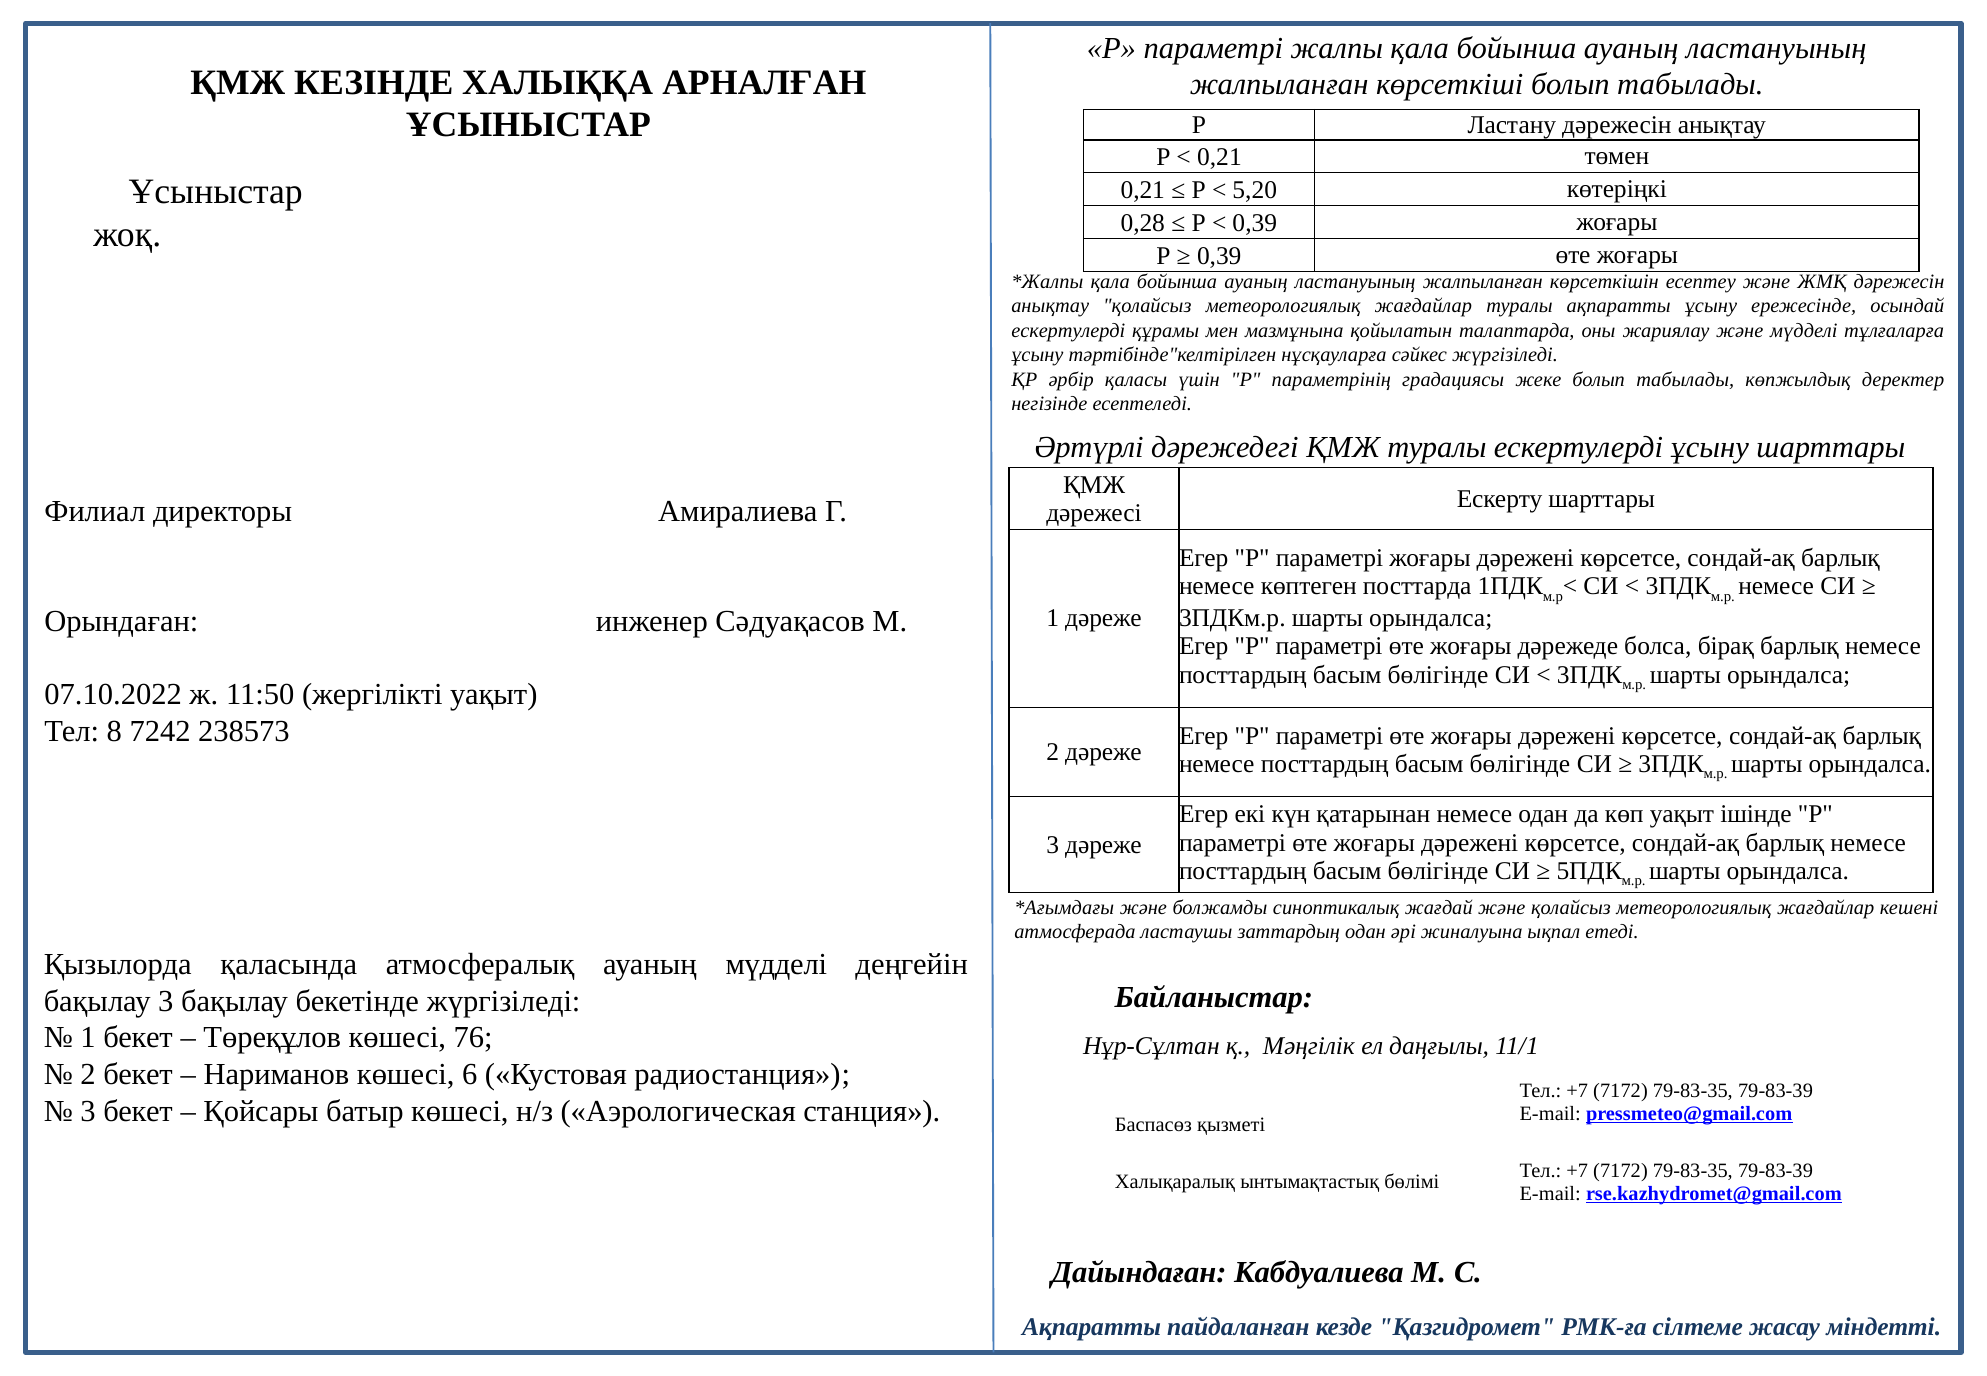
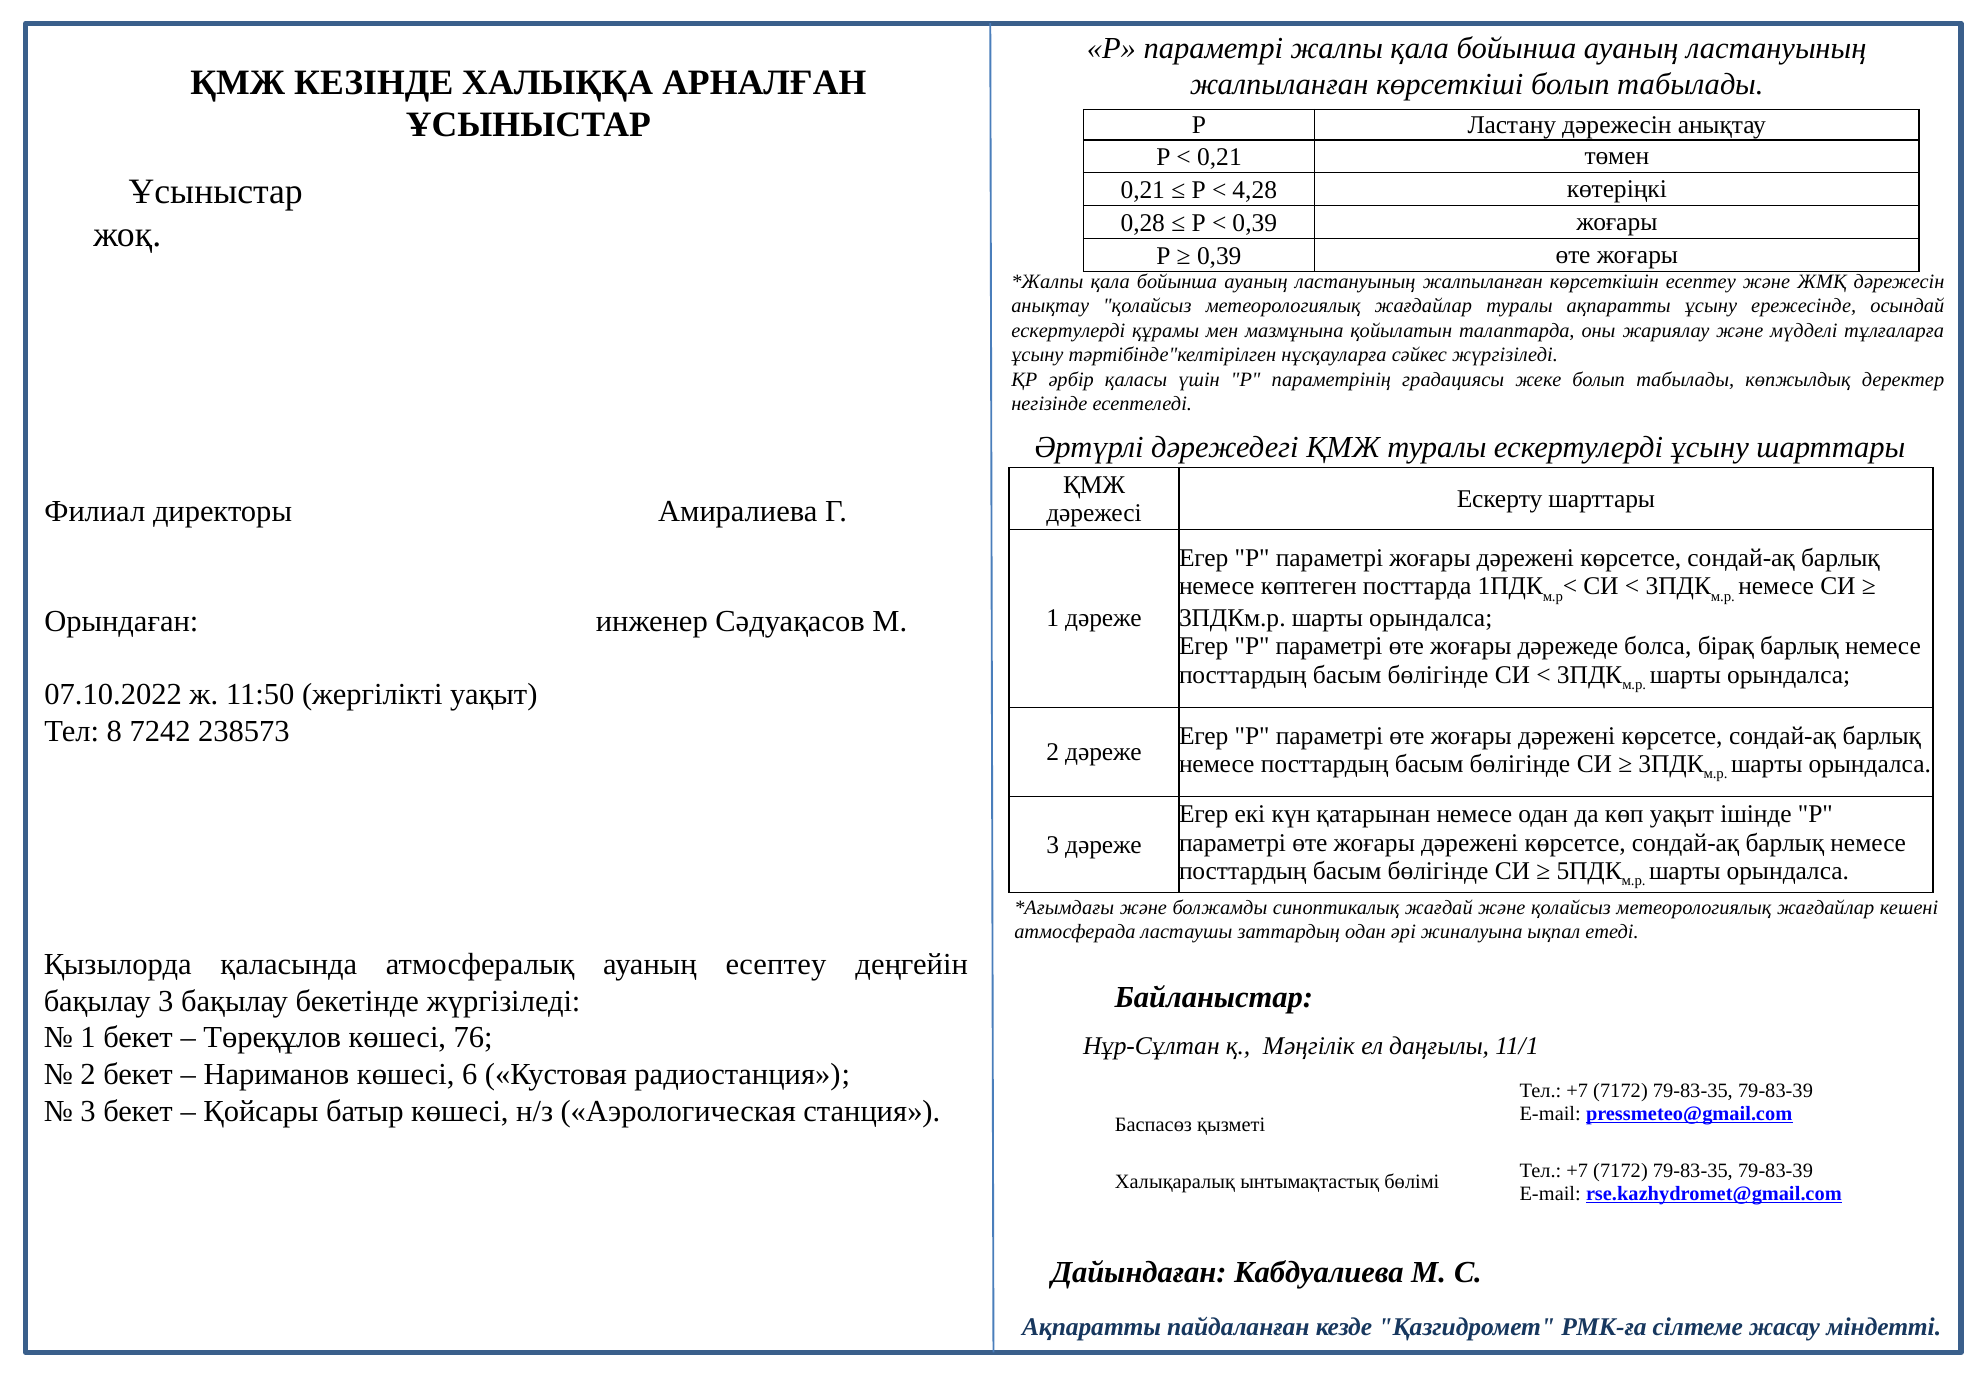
5,20: 5,20 -> 4,28 (1255, 190)
ауаның мүдделі: мүдделі -> есептеу (776, 964)
